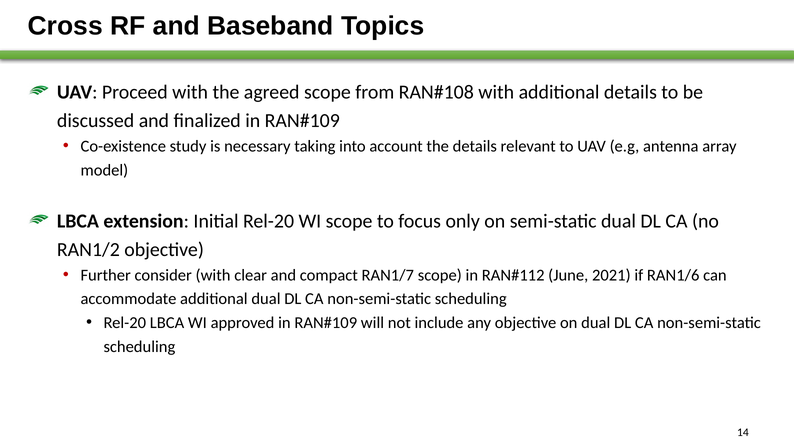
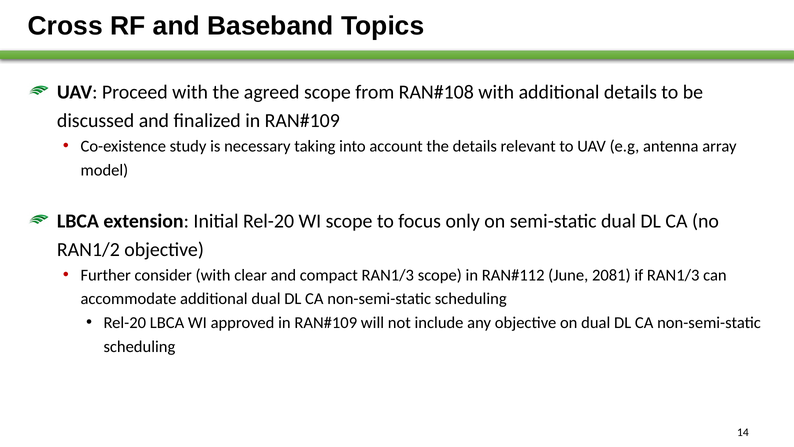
compact RAN1/7: RAN1/7 -> RAN1/3 (388, 275)
2021: 2021 -> 2081 (611, 275)
if RAN1/6: RAN1/6 -> RAN1/3 (673, 275)
